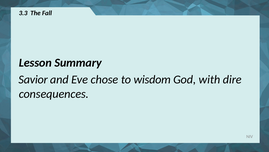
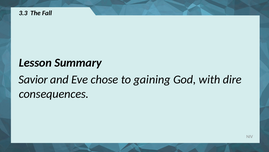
wisdom: wisdom -> gaining (152, 79)
